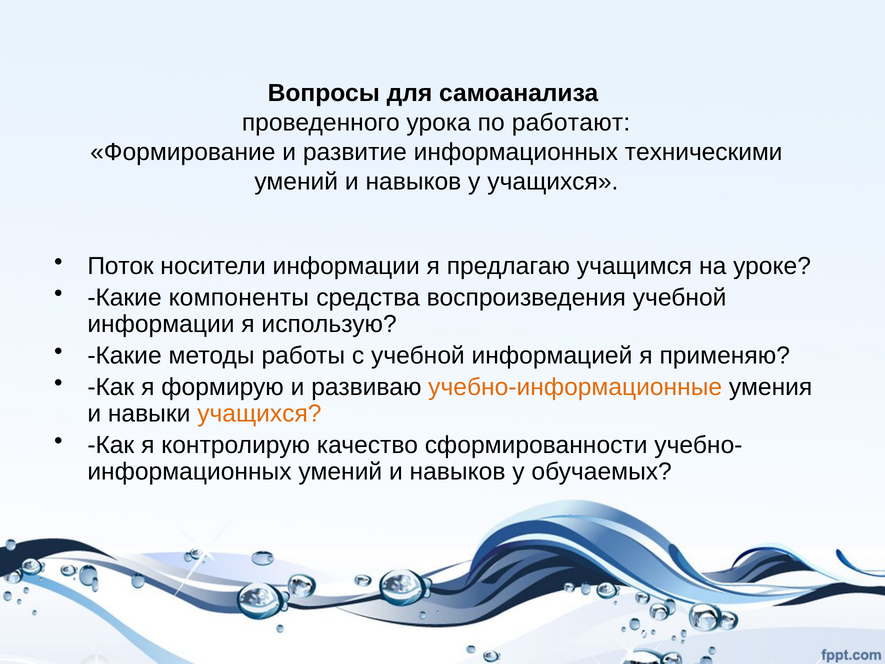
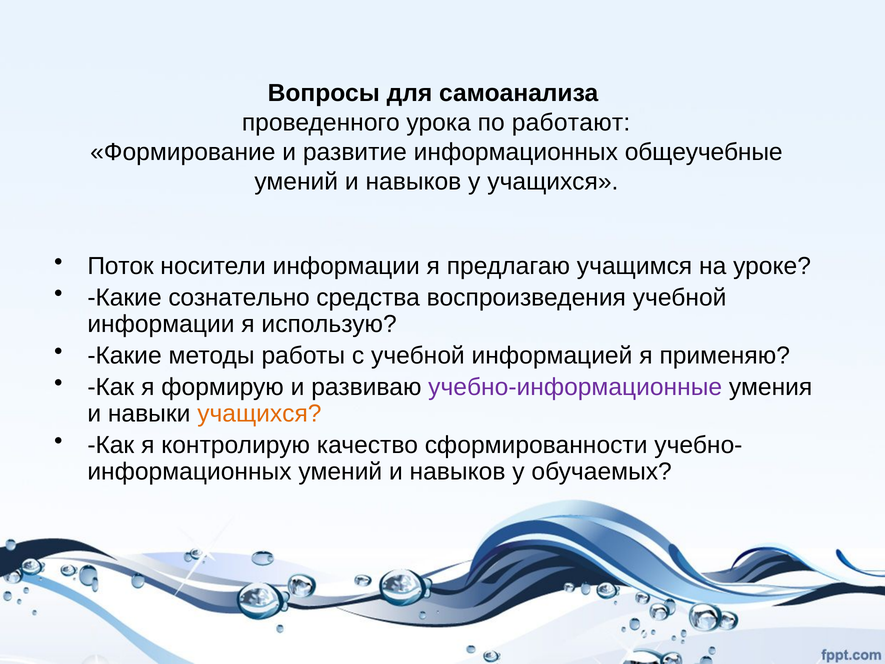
техническими: техническими -> общеучебные (704, 152)
компоненты: компоненты -> сознательно (239, 297)
учебно-информационные colour: orange -> purple (575, 387)
